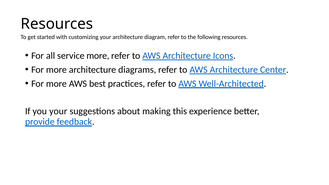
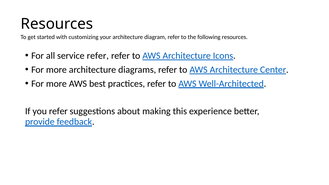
service more: more -> refer (98, 56)
you your: your -> refer (58, 111)
